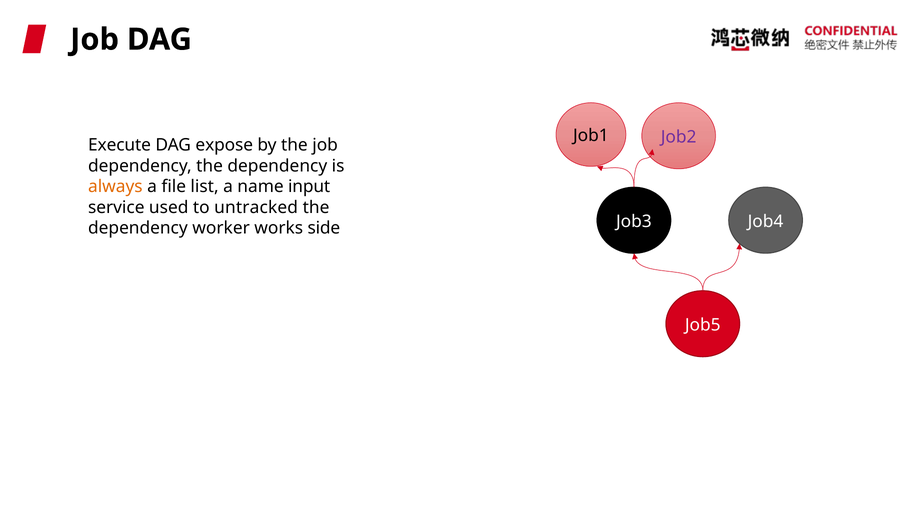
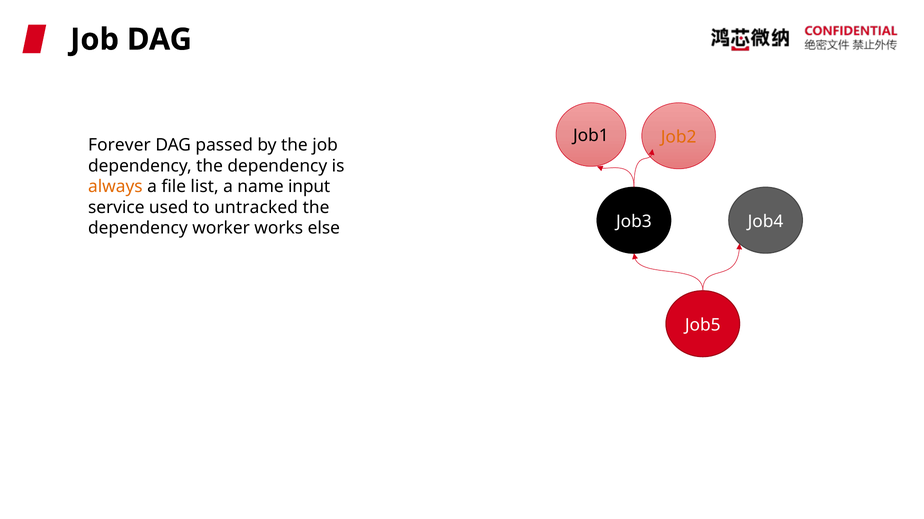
Job2 colour: purple -> orange (679, 137)
Execute: Execute -> Forever (119, 145)
expose: expose -> passed (224, 145)
side: side -> else (324, 229)
